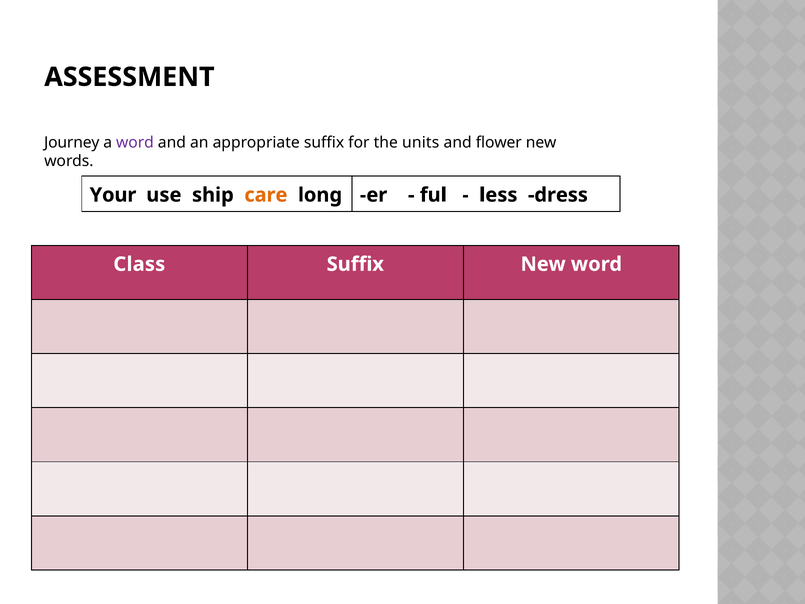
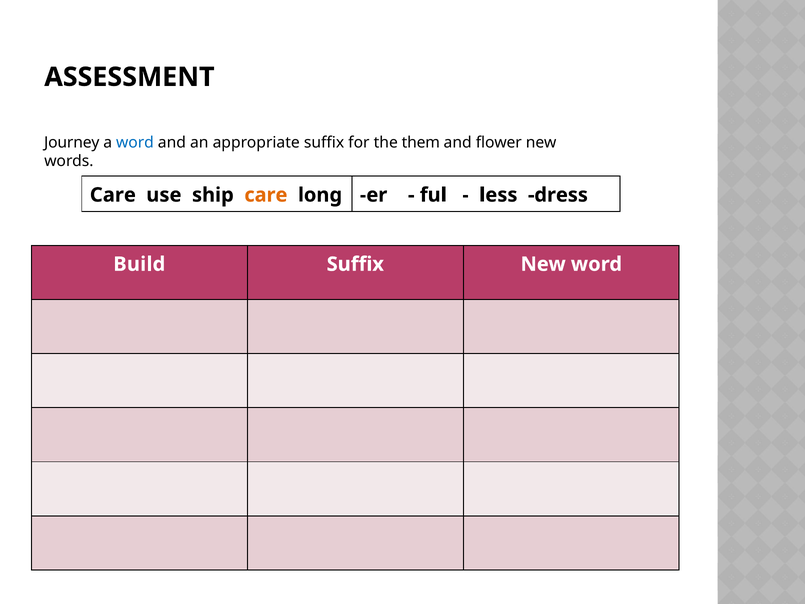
word colour: purple -> blue (135, 142)
units: units -> them (421, 142)
Your: Your -> Care (113, 195)
Class: Class -> Build (139, 264)
